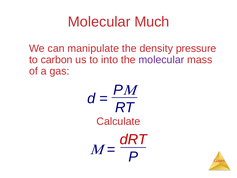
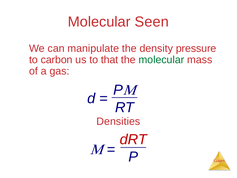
Much: Much -> Seen (152, 22)
into: into -> that (110, 60)
molecular colour: purple -> green (161, 60)
Calculate: Calculate -> Densities (118, 121)
